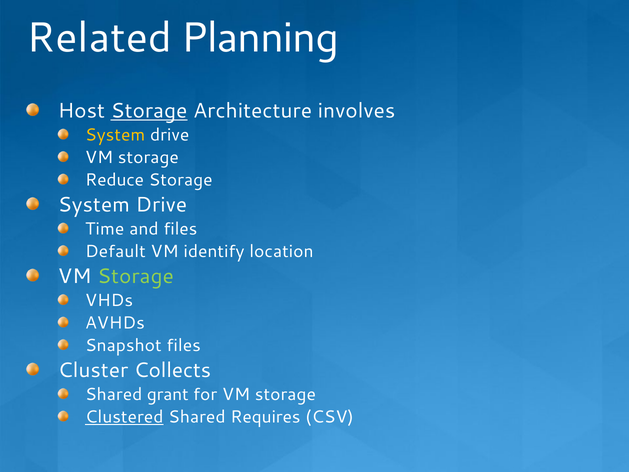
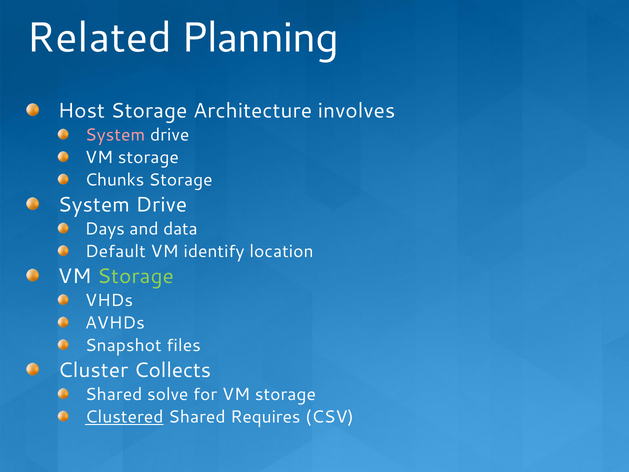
Storage underline: present -> none (149, 111)
System colour: yellow -> pink (115, 135)
Reduce: Reduce -> Chunks (115, 180)
Time: Time -> Days (105, 229)
and files: files -> data (180, 229)
grant: grant -> solve (168, 394)
